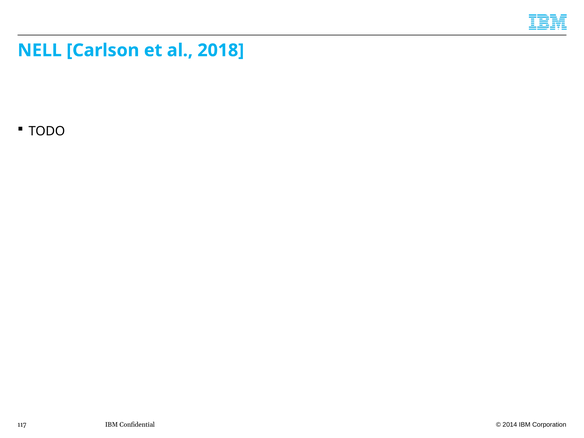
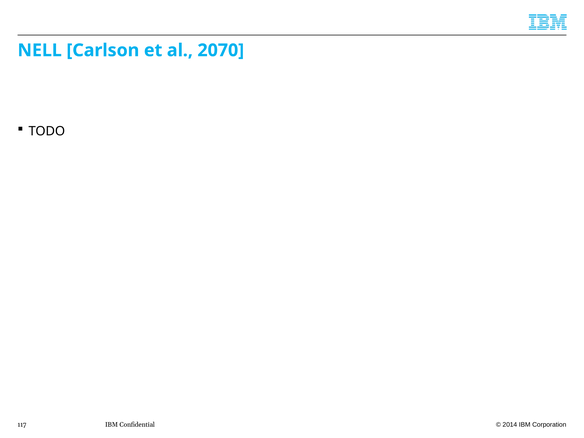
2018: 2018 -> 2070 (221, 50)
